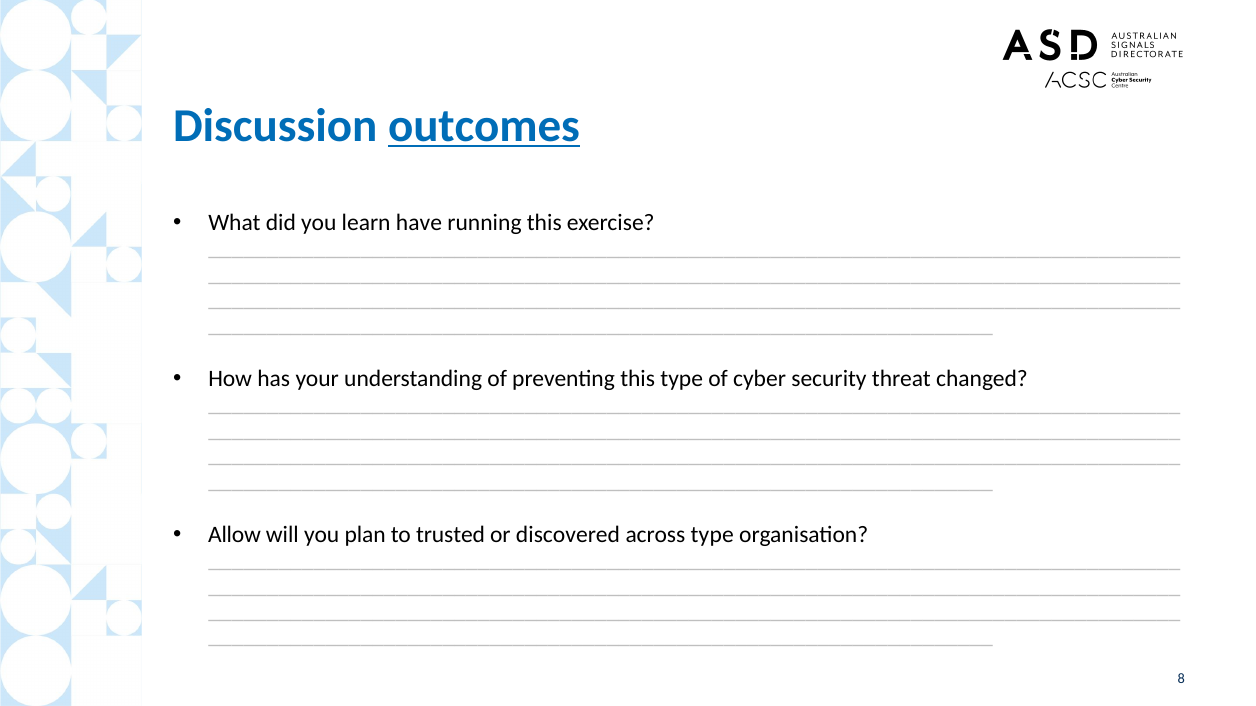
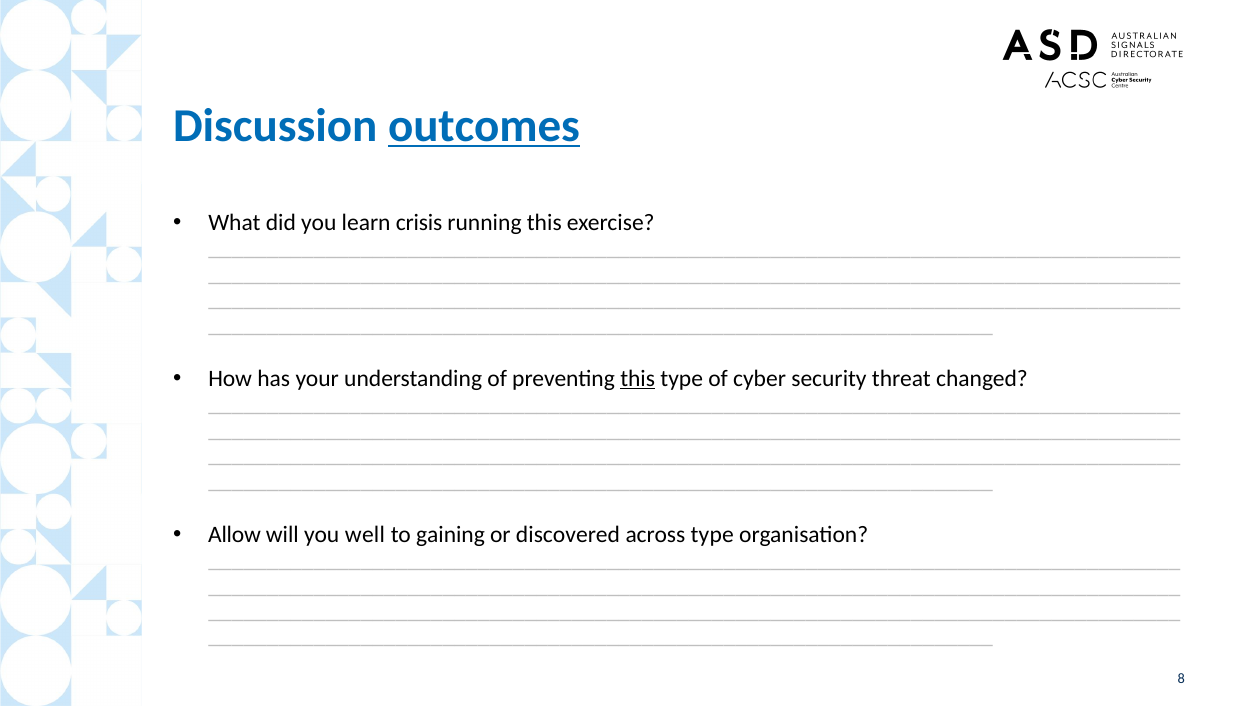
have: have -> crisis (419, 223)
this underline: none -> present (638, 379)
plan: plan -> well (365, 535)
trusted: trusted -> gaining (451, 535)
